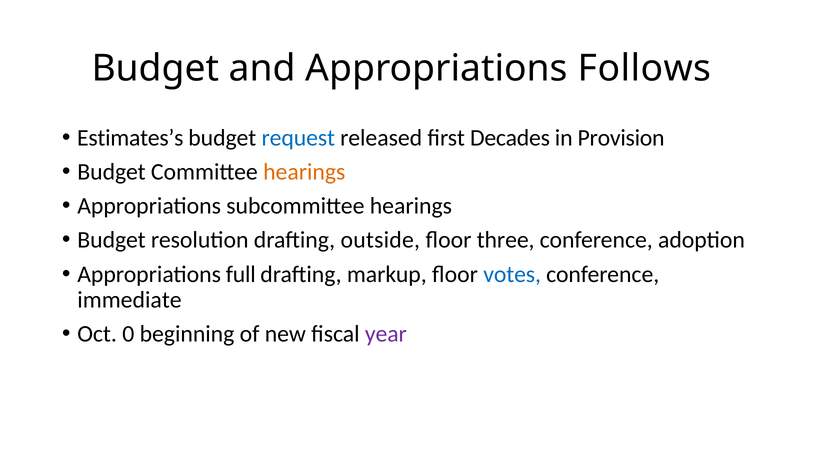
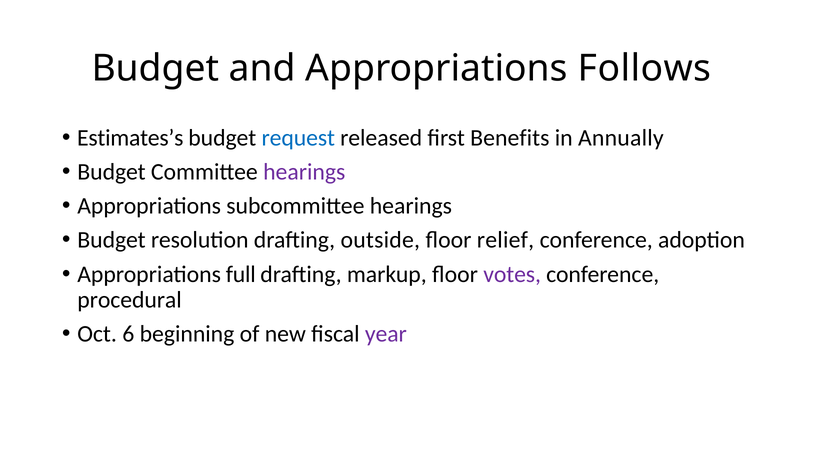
Decades: Decades -> Benefits (510, 138)
Provision: Provision -> Annually (621, 138)
hearings colour: orange -> purple (304, 172)
three: three -> relief (505, 240)
votes colour: blue -> purple (512, 274)
immediate: immediate -> procedural (130, 300)
0: 0 -> 6 (128, 334)
